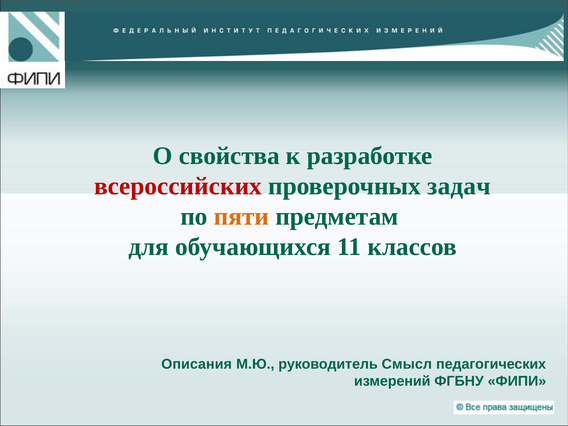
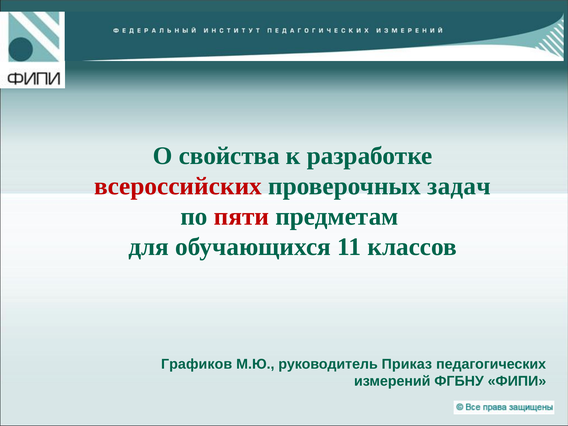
пяти colour: orange -> red (241, 216)
Описания: Описания -> Графиков (197, 364)
Смысл: Смысл -> Приказ (407, 364)
